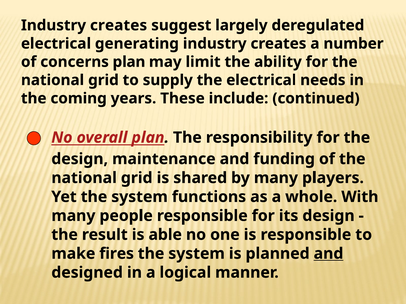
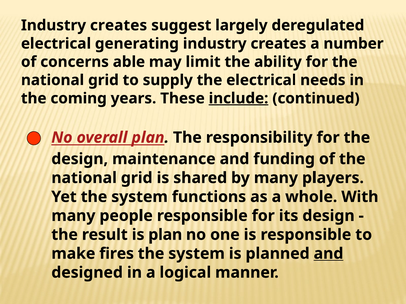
concerns plan: plan -> able (129, 62)
include underline: none -> present (239, 99)
is able: able -> plan (165, 235)
